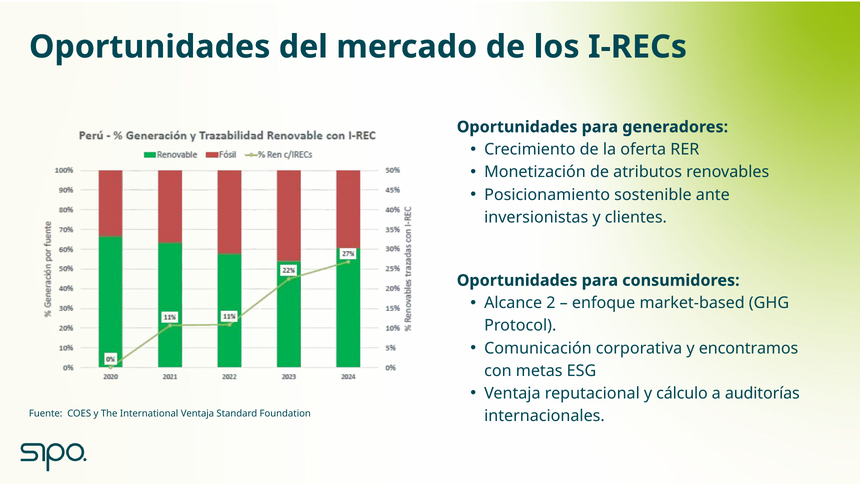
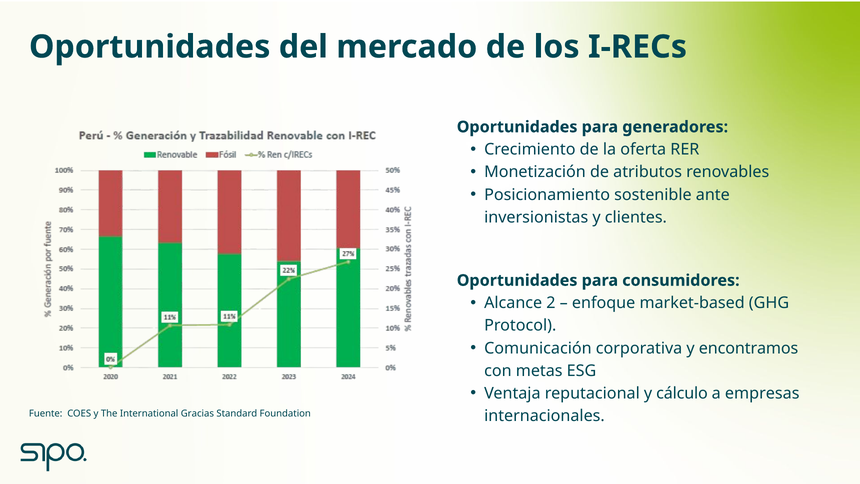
auditorías: auditorías -> empresas (762, 393)
International Ventaja: Ventaja -> Gracias (197, 413)
